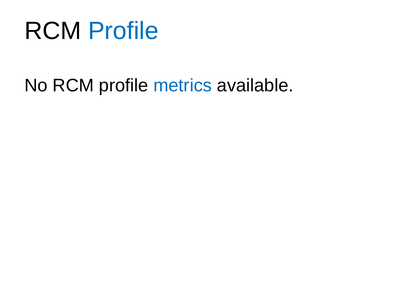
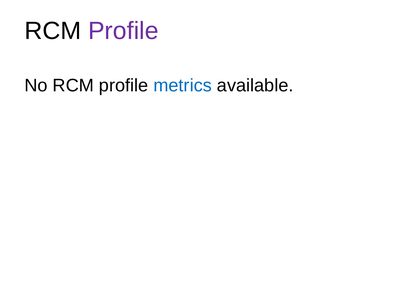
Profile colour: blue -> purple (123, 31)
